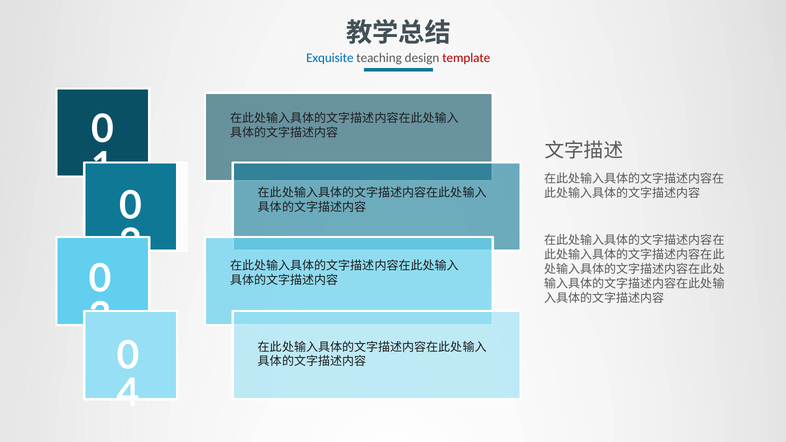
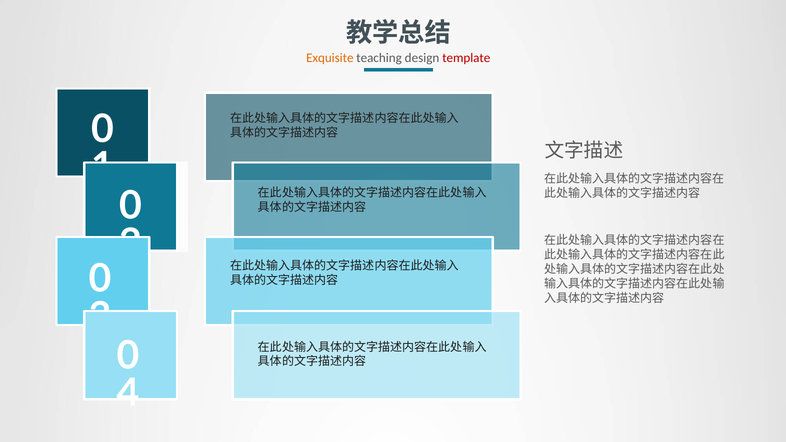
Exquisite colour: blue -> orange (330, 58)
